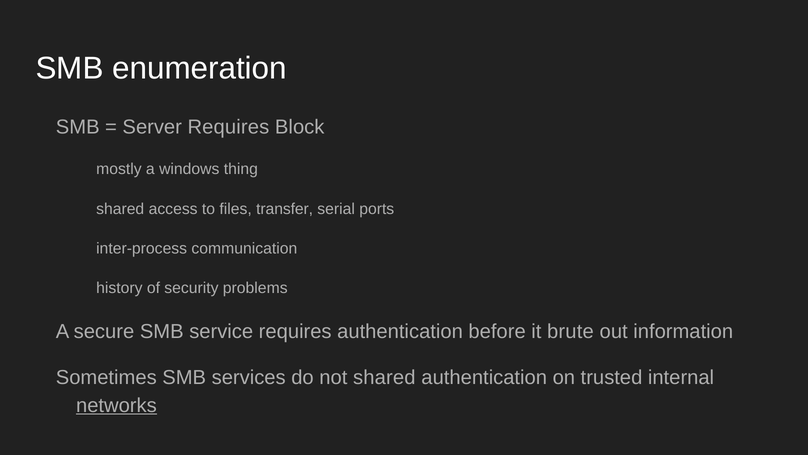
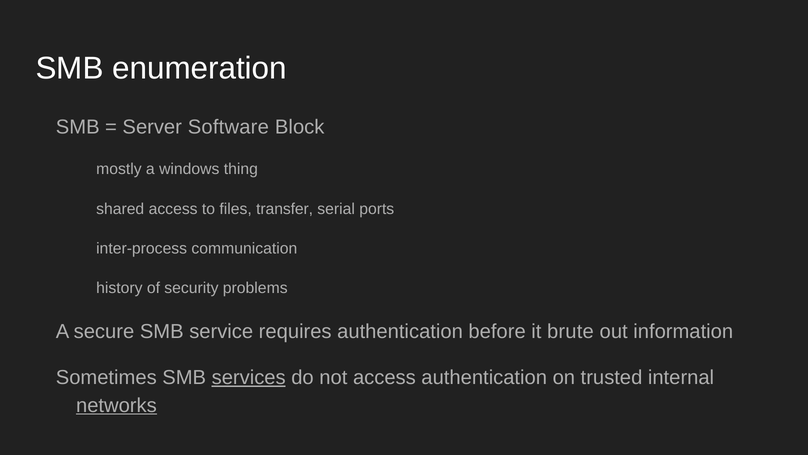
Server Requires: Requires -> Software (228, 127)
services underline: none -> present (249, 377)
not shared: shared -> access (384, 377)
